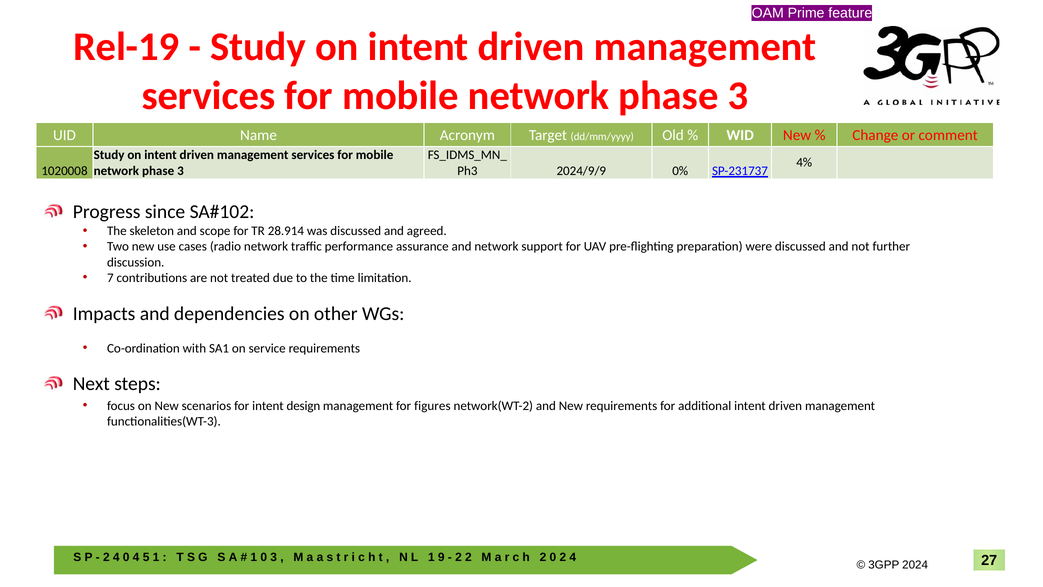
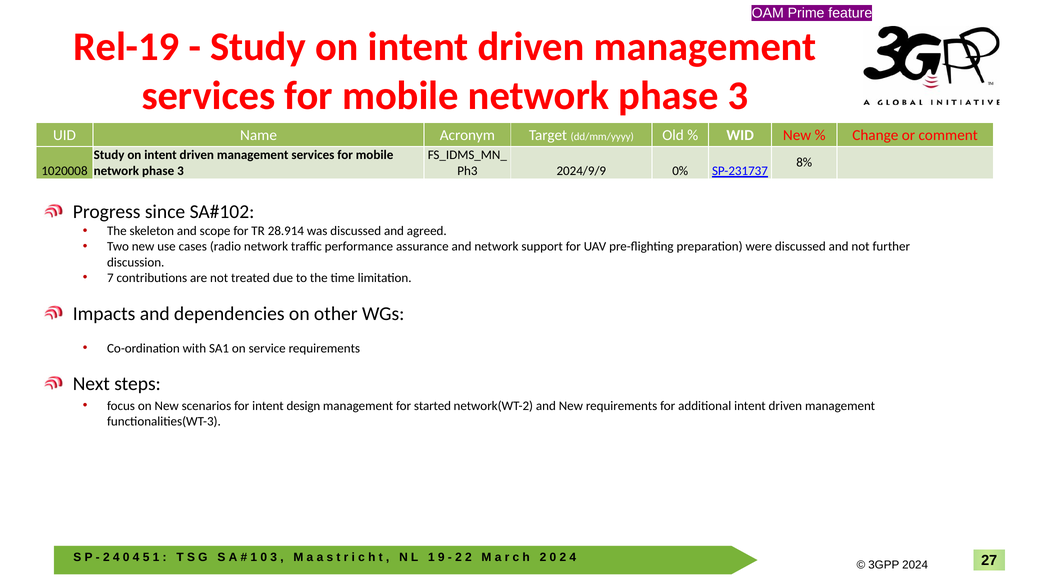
4%: 4% -> 8% (804, 163)
figures: figures -> started (432, 406)
